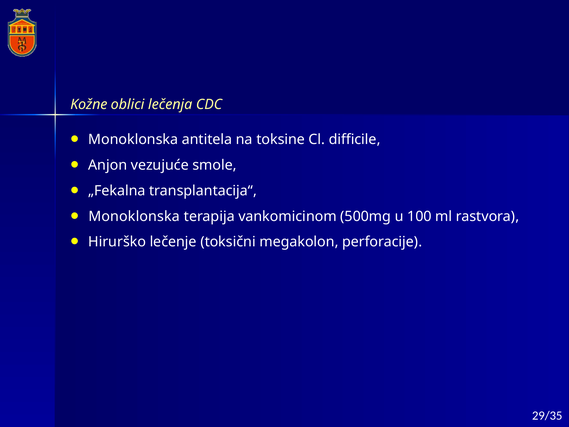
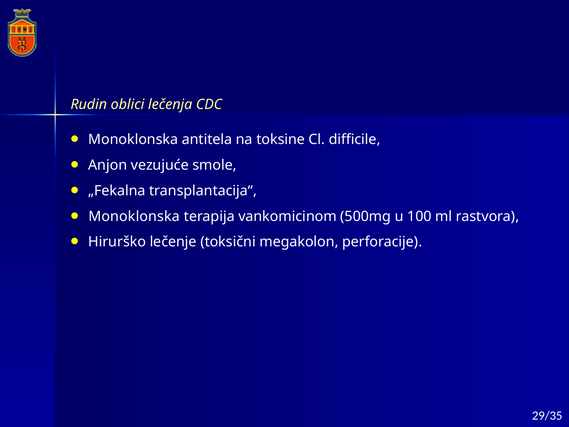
Kožne: Kožne -> Rudin (89, 104)
